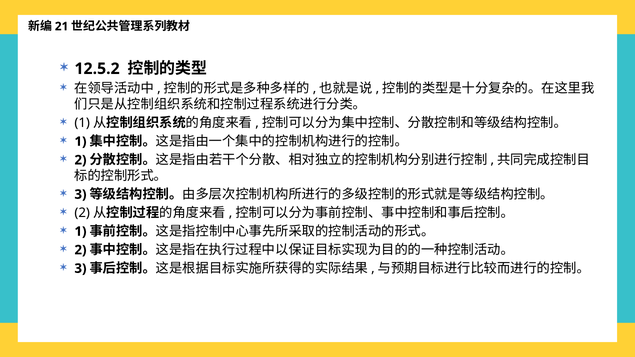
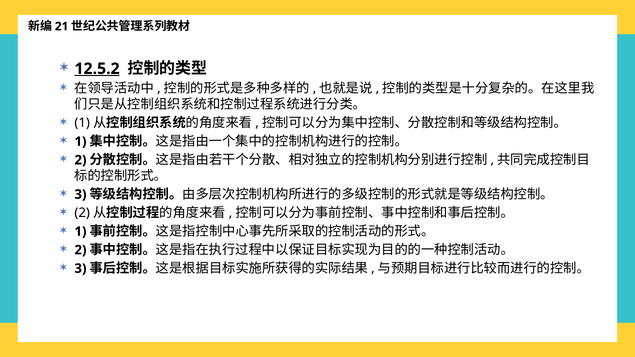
12.5.2 underline: none -> present (97, 69)
